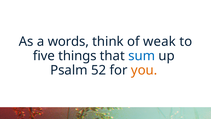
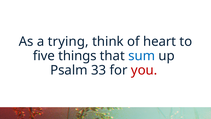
words: words -> trying (68, 42)
weak: weak -> heart (160, 42)
52: 52 -> 33 (99, 70)
you colour: orange -> red (144, 70)
